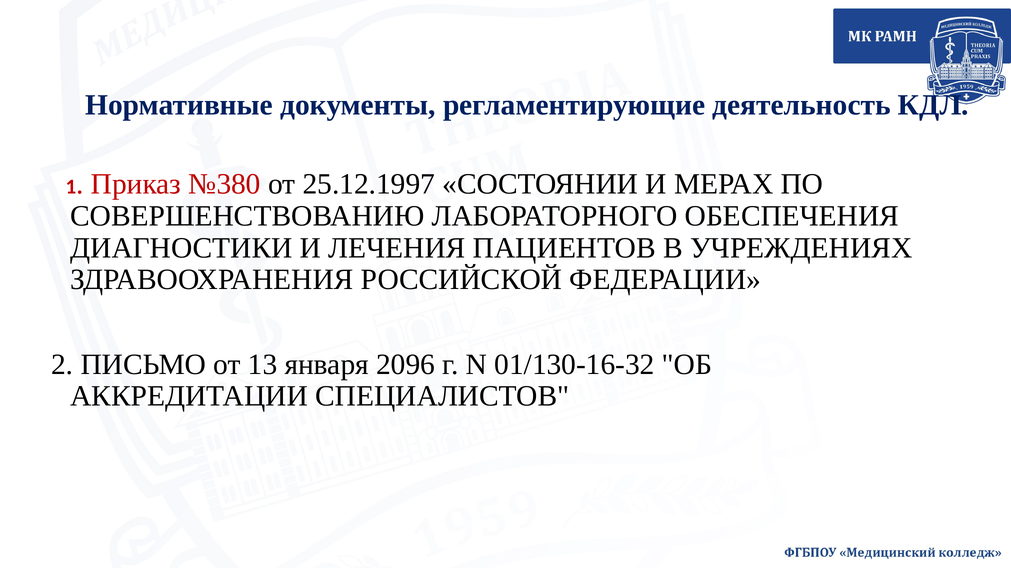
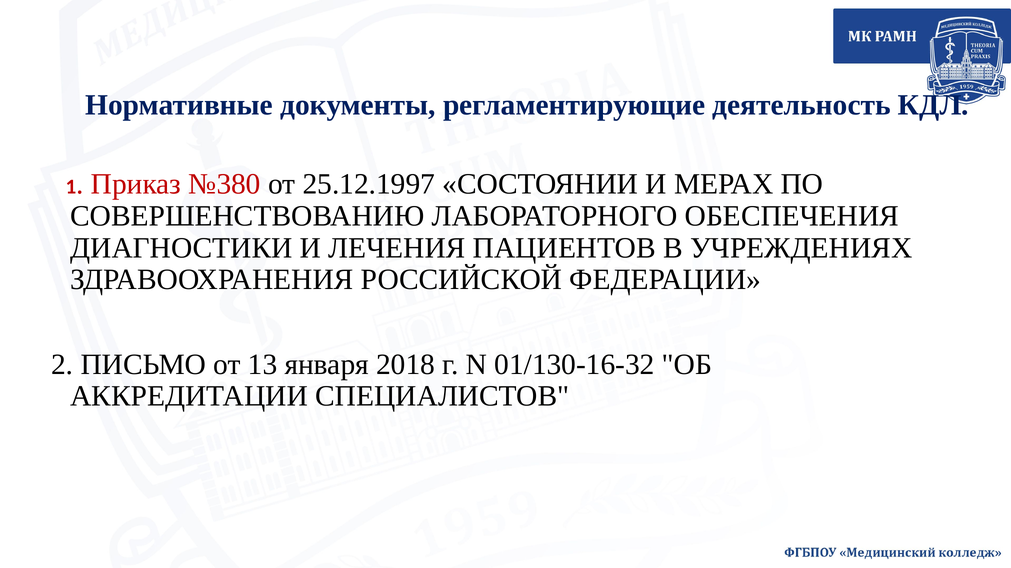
2096: 2096 -> 2018 (406, 365)
